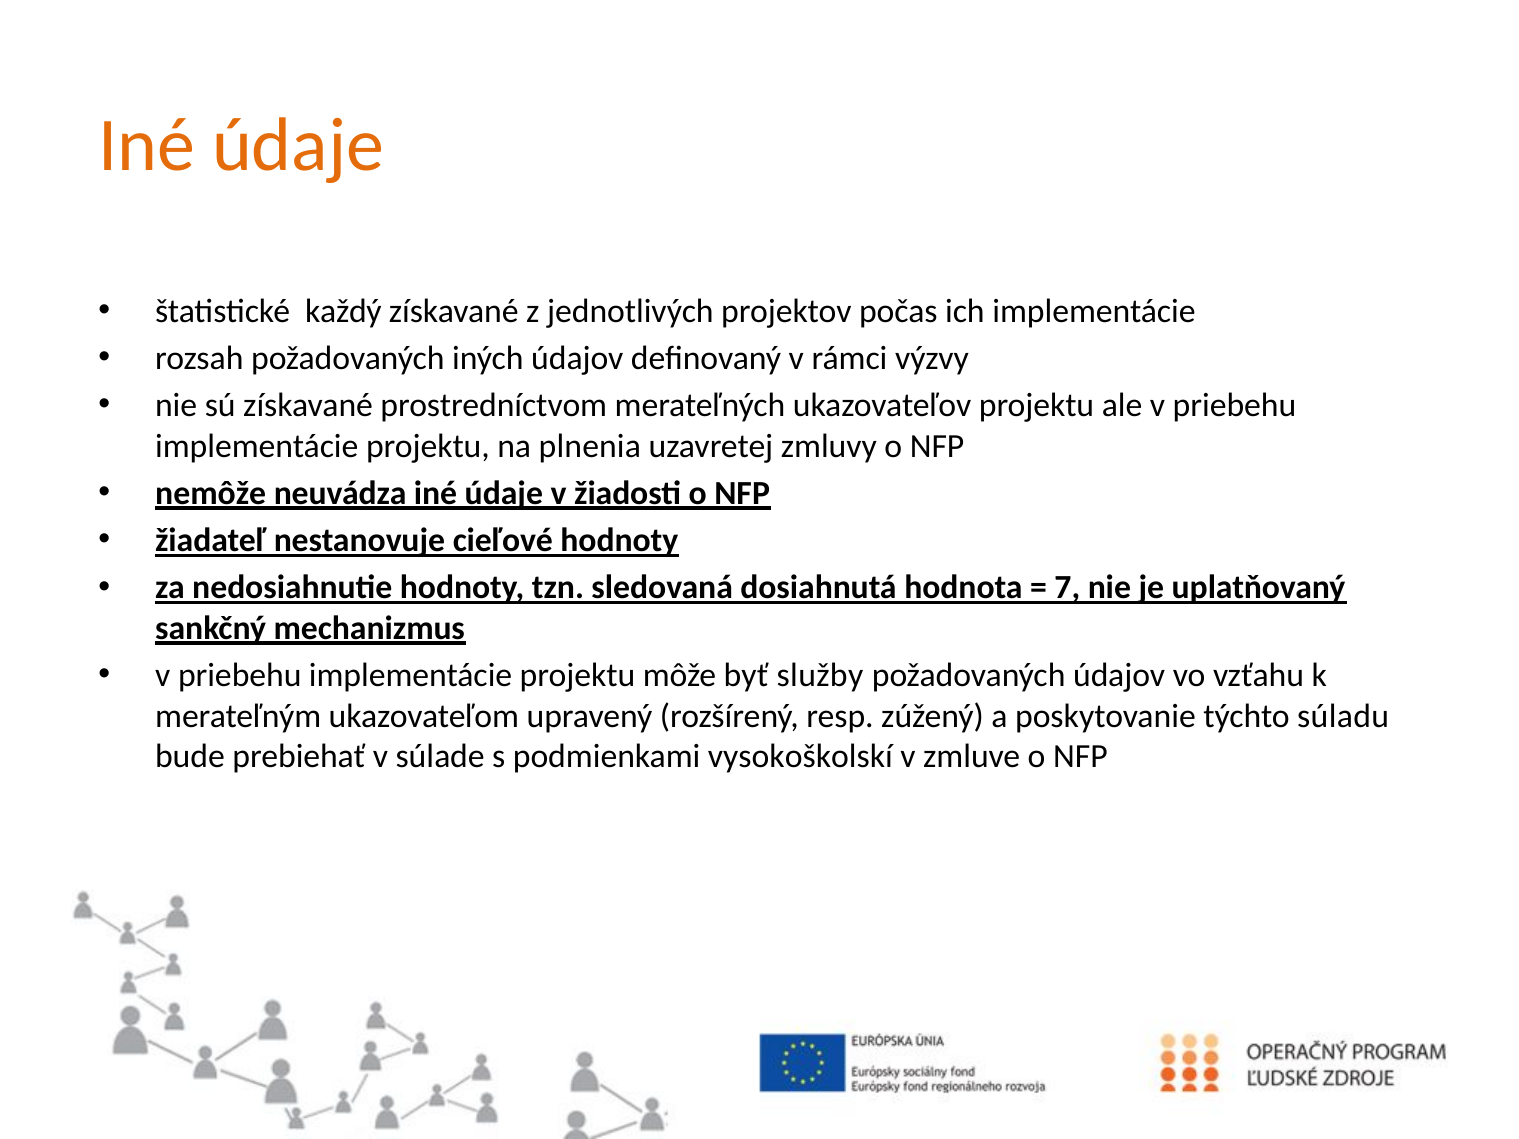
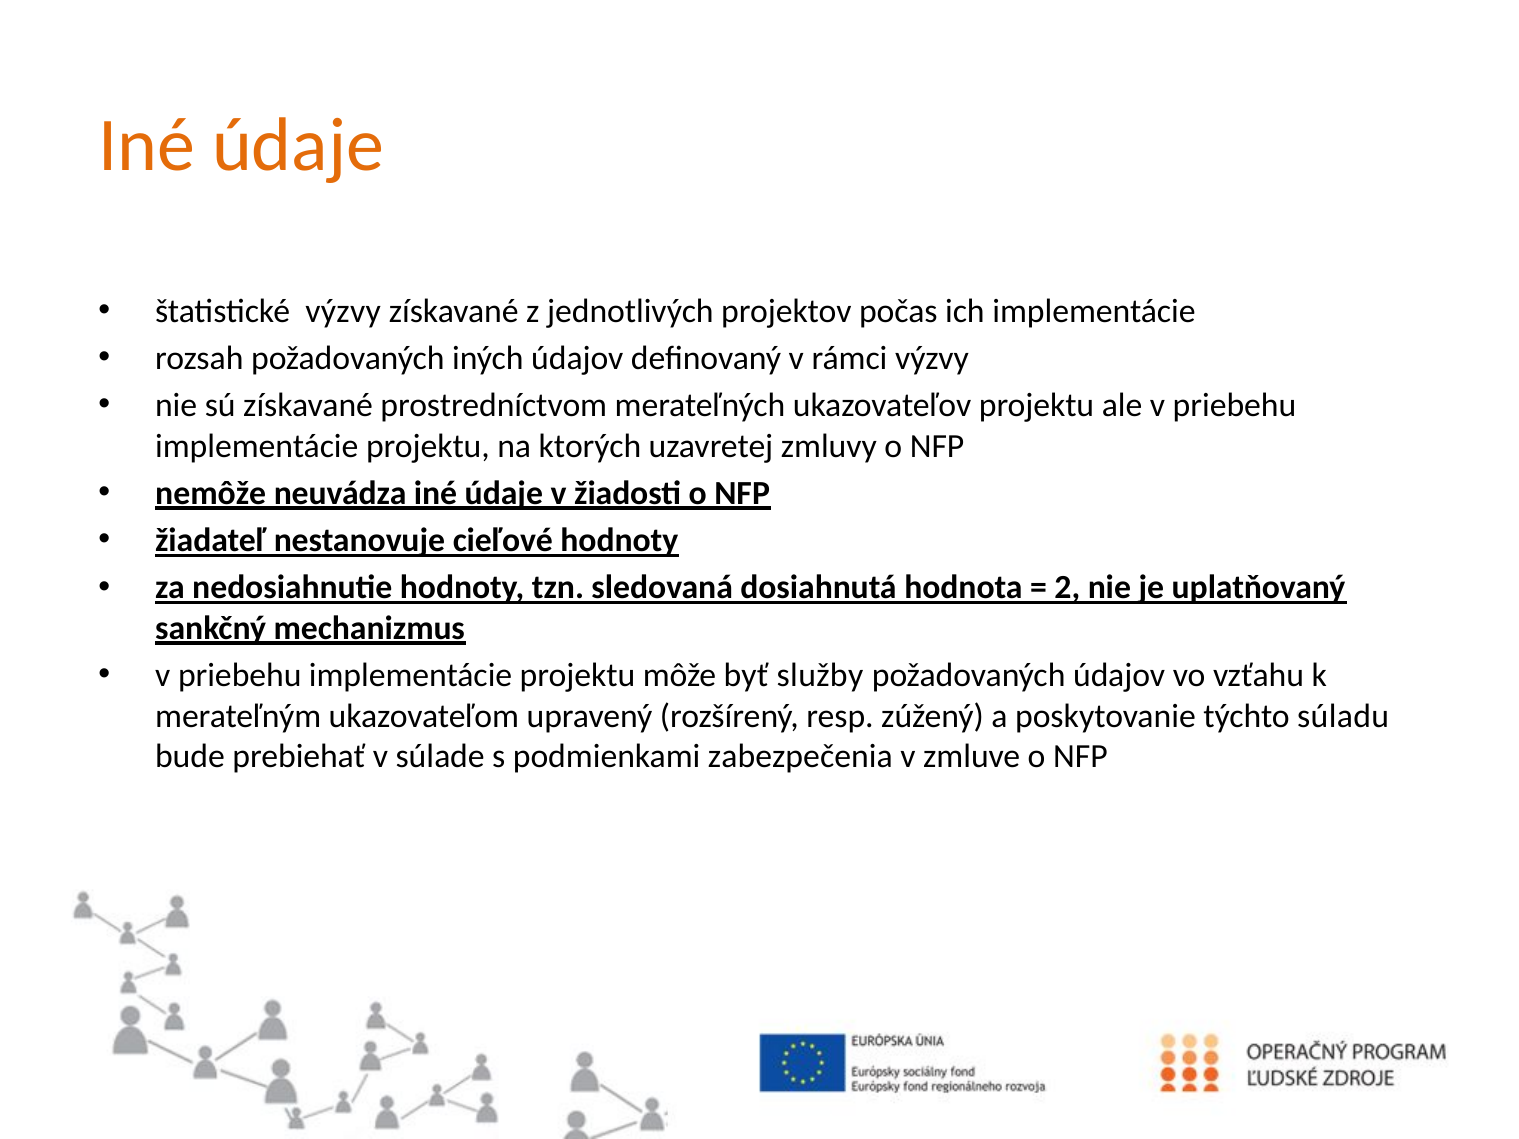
štatistické každý: každý -> výzvy (343, 311)
plnenia: plnenia -> ktorých (590, 446)
7: 7 -> 2 (1067, 588)
vysokoškolskí: vysokoškolskí -> zabezpečenia (800, 757)
